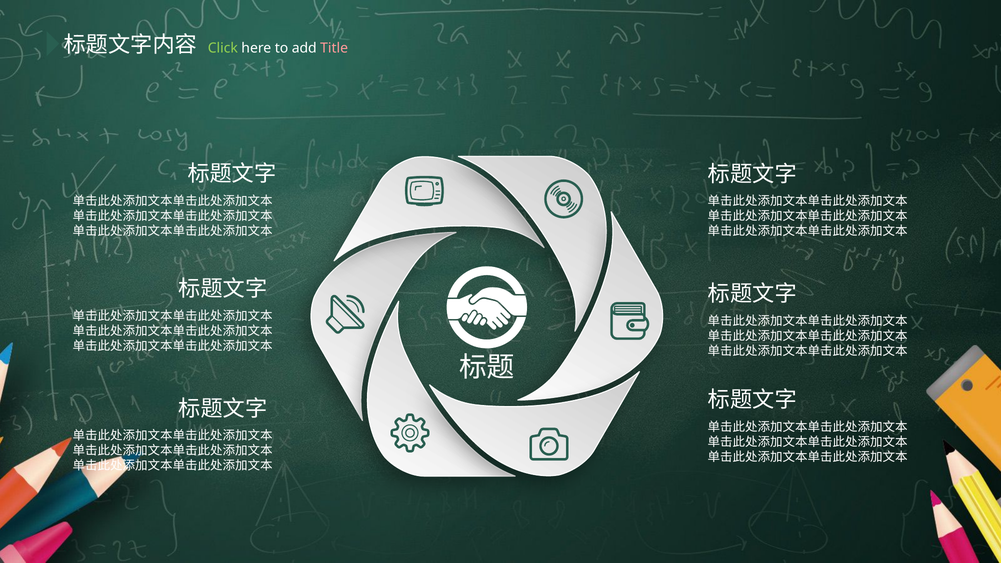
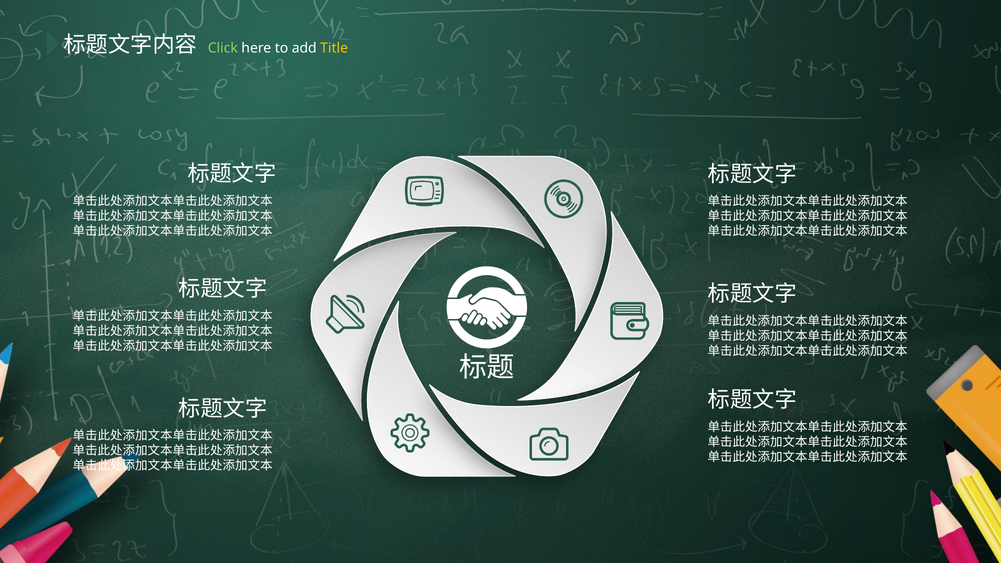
Title colour: pink -> yellow (334, 48)
